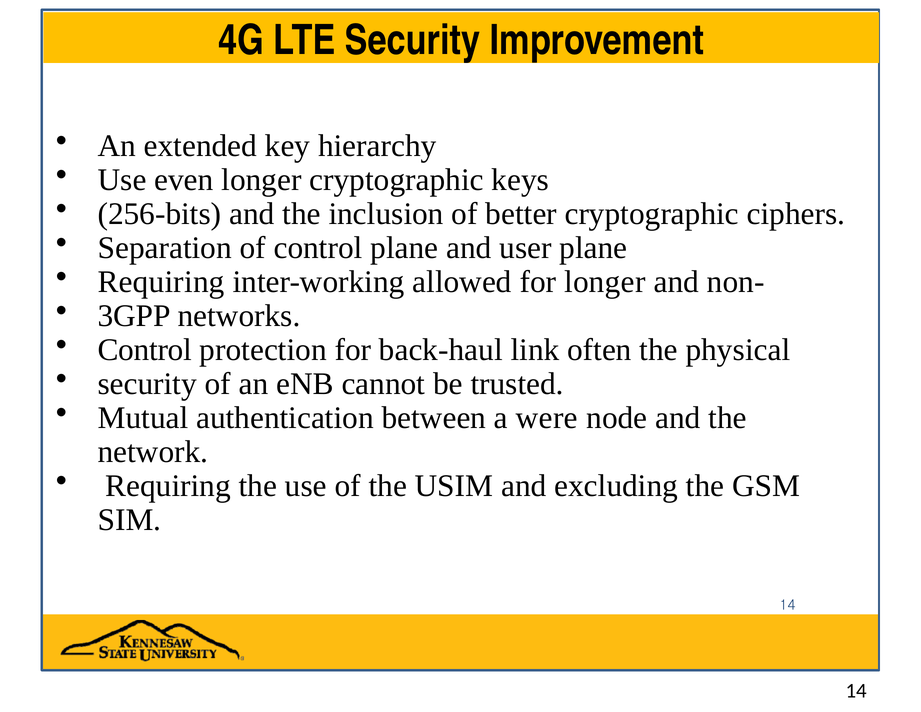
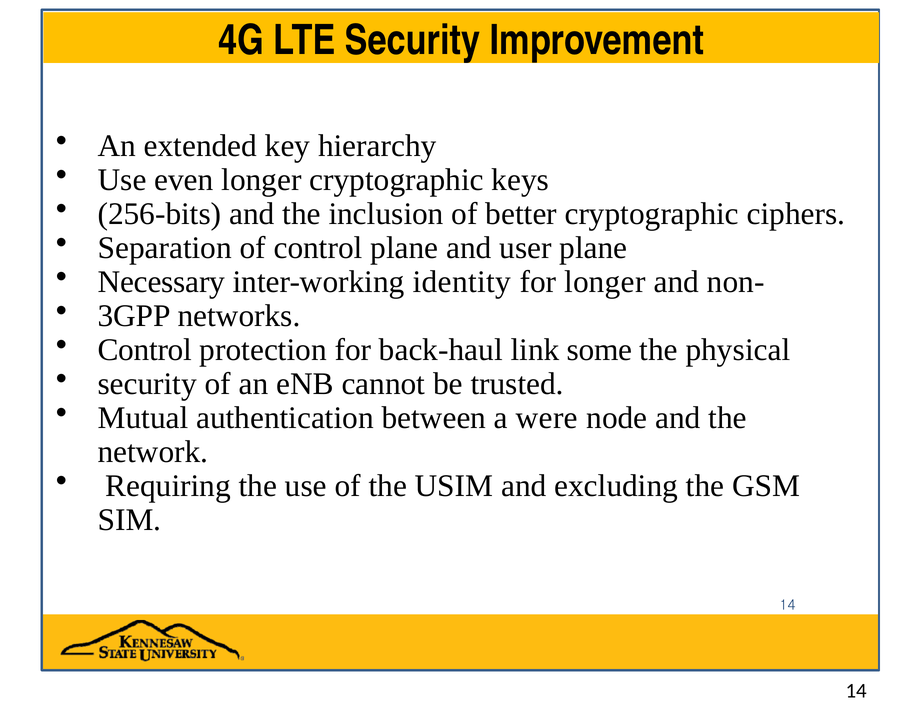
Requiring: Requiring -> Necessary (161, 282)
allowed: allowed -> identity (462, 282)
often: often -> some (600, 350)
